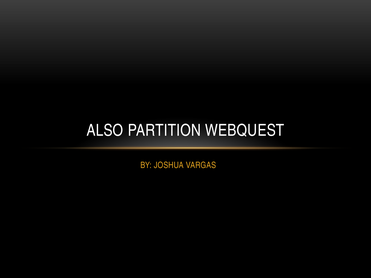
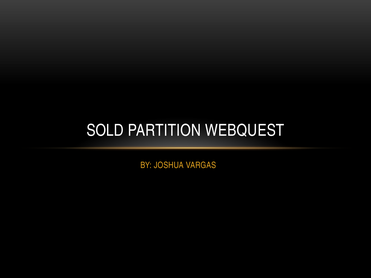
ALSO: ALSO -> SOLD (105, 130)
